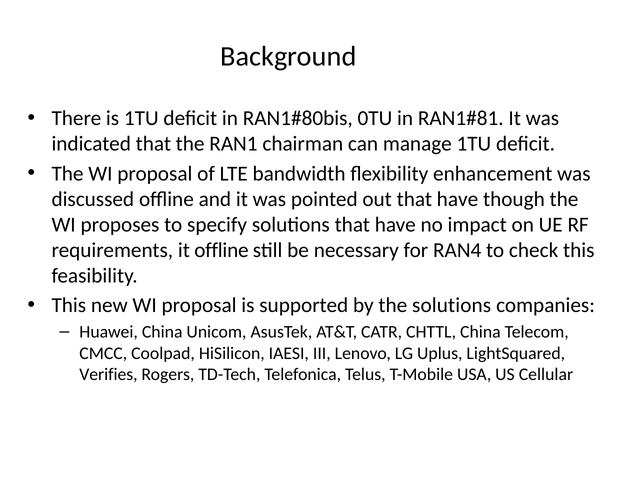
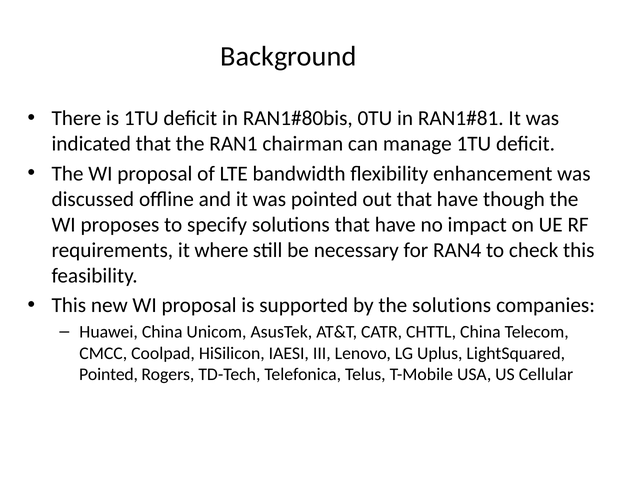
it offline: offline -> where (221, 250)
Verifies: Verifies -> Pointed (109, 374)
